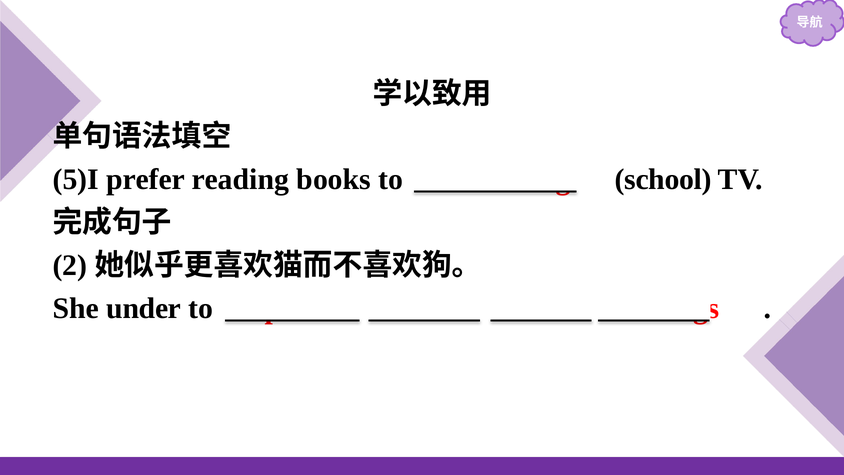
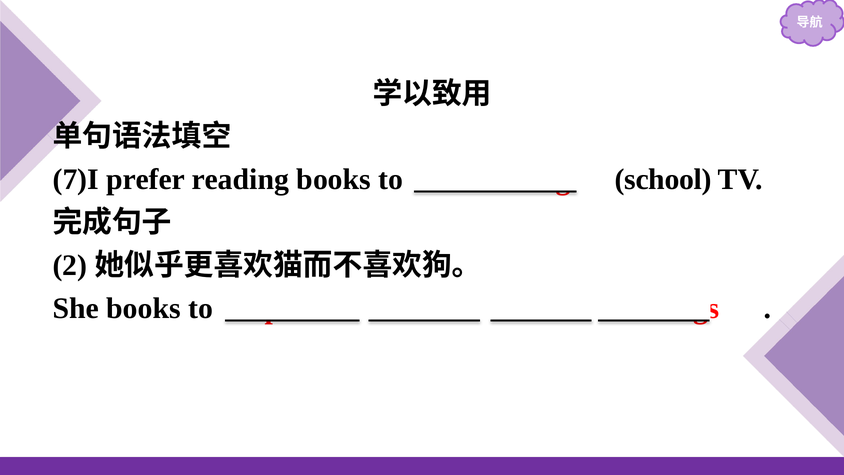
5)I: 5)I -> 7)I (76, 179)
She under: under -> books (144, 308)
